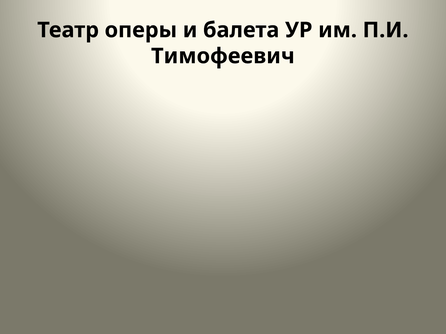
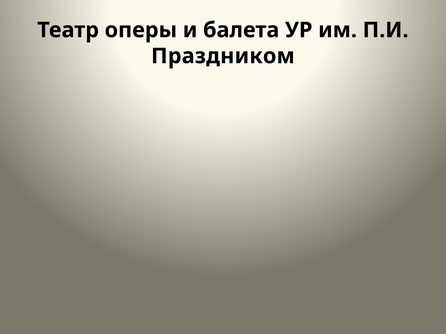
Тимофеевич: Тимофеевич -> Праздником (223, 56)
